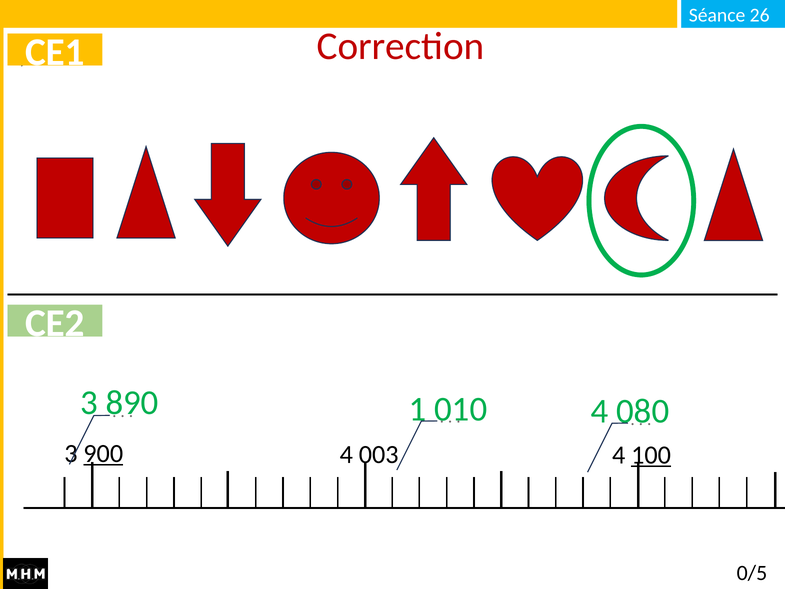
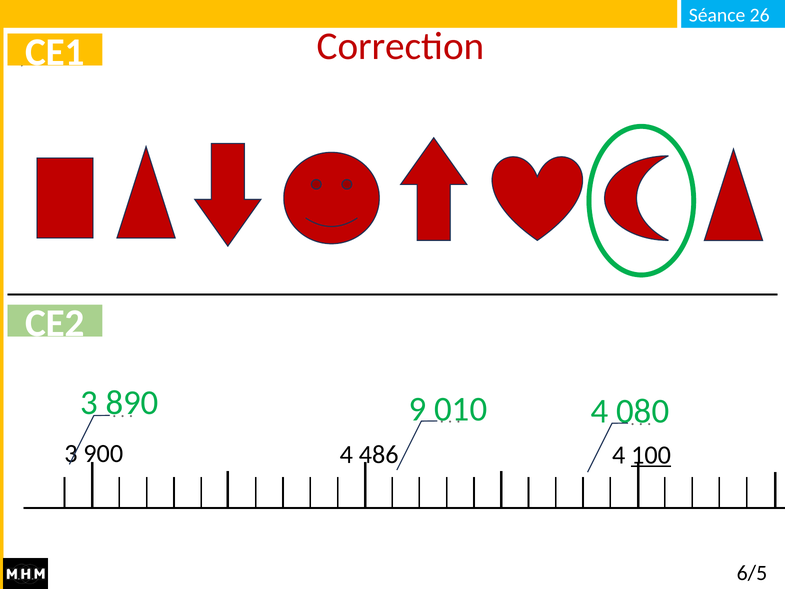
1: 1 -> 9 (417, 409)
900 underline: present -> none (103, 453)
003: 003 -> 486 (379, 454)
0/5: 0/5 -> 6/5 (752, 573)
